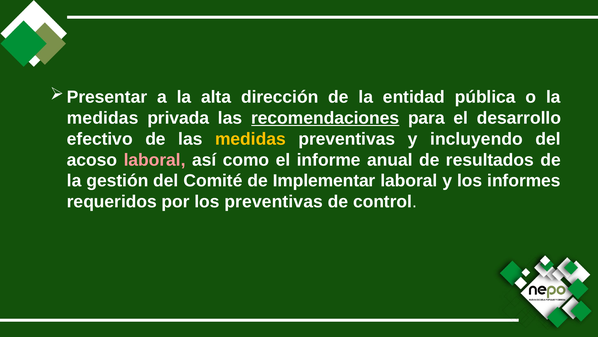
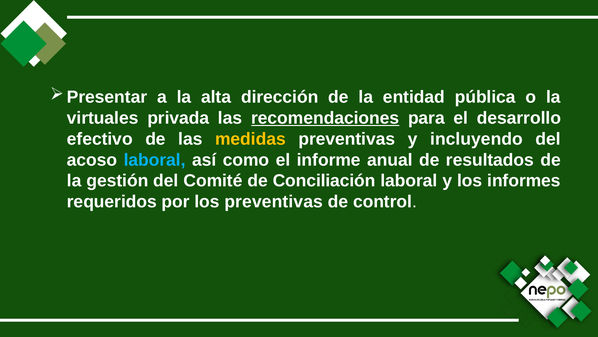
medidas: medidas -> virtuales (103, 118)
laboral colour: pink -> light blue (155, 160)
Implementar: Implementar -> Conciliación (324, 181)
